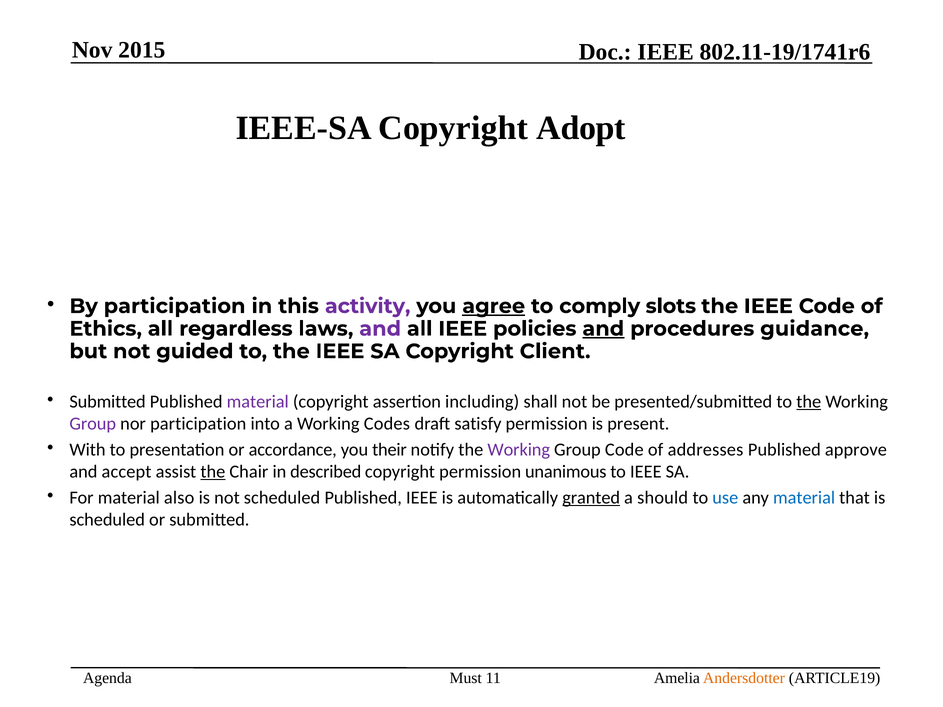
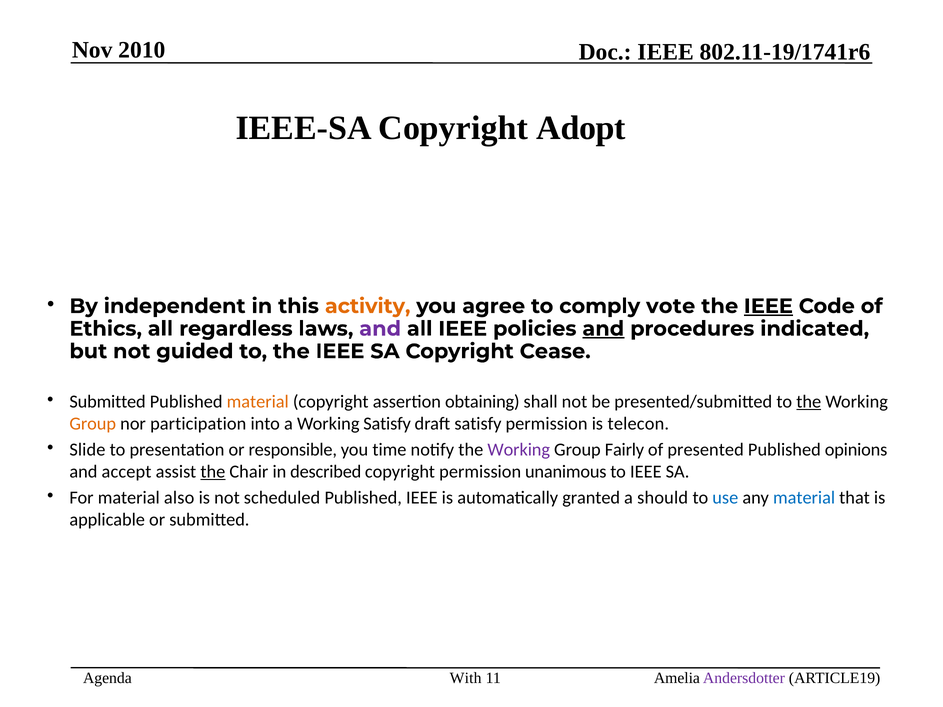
2015: 2015 -> 2010 (142, 50)
By participation: participation -> independent (175, 306)
activity colour: purple -> orange (368, 306)
agree underline: present -> none (494, 306)
slots: slots -> vote (671, 306)
IEEE underline: none -> present (768, 306)
guidance: guidance -> indicated (815, 329)
Client: Client -> Cease (555, 351)
material colour: purple -> orange (258, 402)
including: including -> obtaining (482, 402)
Group colour: purple -> orange (93, 424)
Working Codes: Codes -> Satisfy (387, 424)
present: present -> telecon (638, 424)
With: With -> Slide (87, 450)
accordance: accordance -> responsible (293, 450)
their: their -> time (389, 450)
Group Code: Code -> Fairly (624, 450)
addresses: addresses -> presented (706, 450)
approve: approve -> opinions (856, 450)
granted underline: present -> none (591, 498)
scheduled: scheduled -> applicable (107, 520)
Must: Must -> With (466, 678)
Andersdotter colour: orange -> purple (744, 678)
